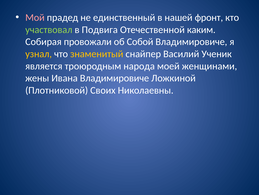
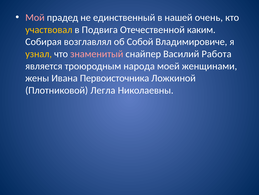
фронт: фронт -> очень (209, 17)
участвовал colour: light green -> yellow (49, 30)
провожали: провожали -> возглавлял (88, 42)
знаменитый colour: yellow -> pink (97, 54)
Ученик: Ученик -> Работа (217, 54)
Ивана Владимировиче: Владимировиче -> Первоисточника (115, 78)
Своих: Своих -> Легла (103, 90)
